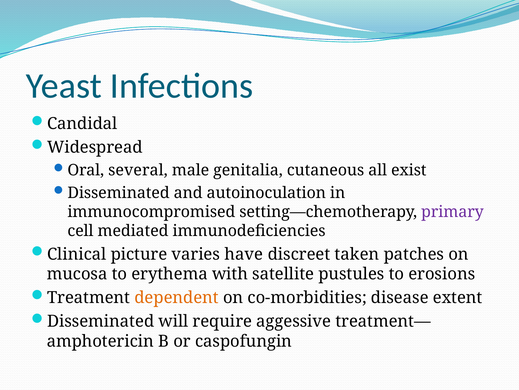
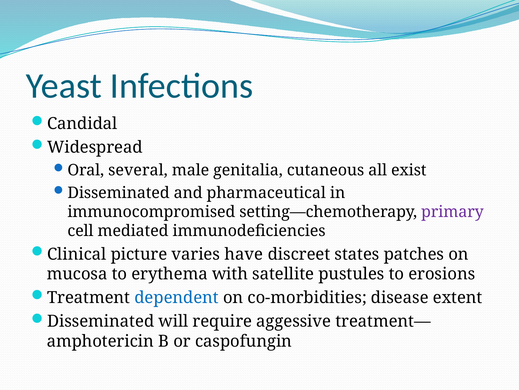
autoinoculation: autoinoculation -> pharmaceutical (266, 192)
taken: taken -> states (357, 254)
dependent colour: orange -> blue (177, 297)
